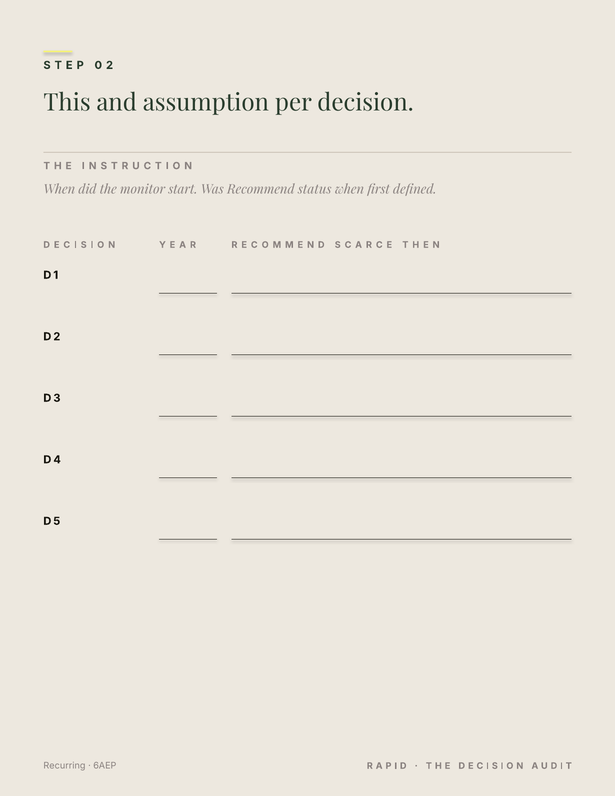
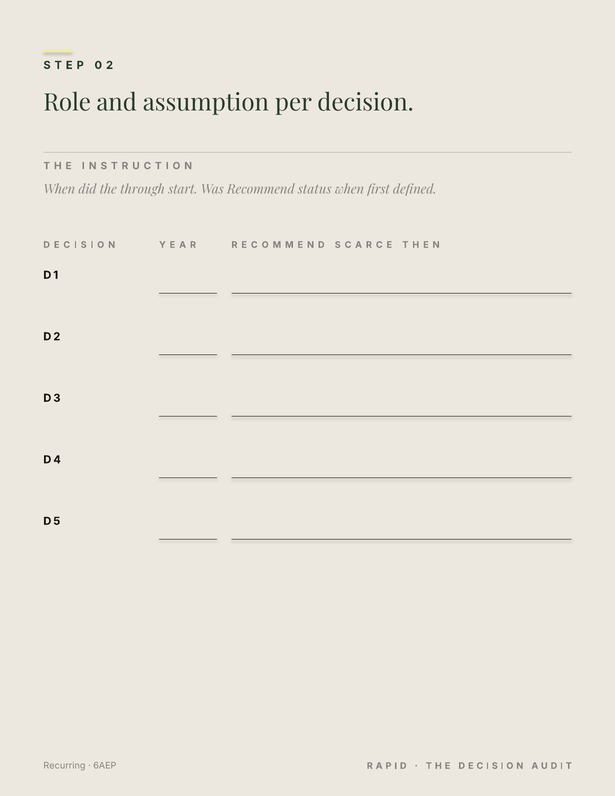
This: This -> Role (67, 103)
monitor: monitor -> through (143, 190)
